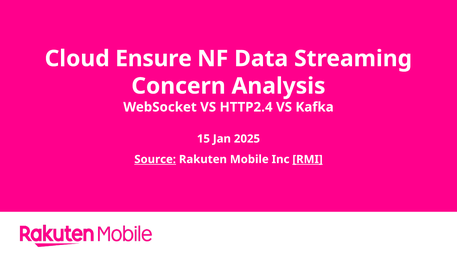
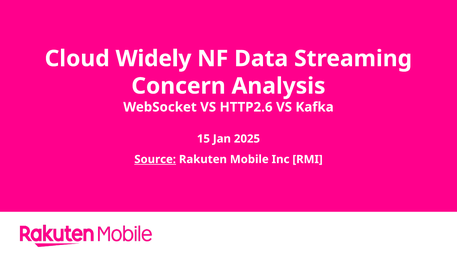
Ensure: Ensure -> Widely (154, 59)
HTTP2.4: HTTP2.4 -> HTTP2.6 (246, 107)
RMI underline: present -> none (308, 159)
